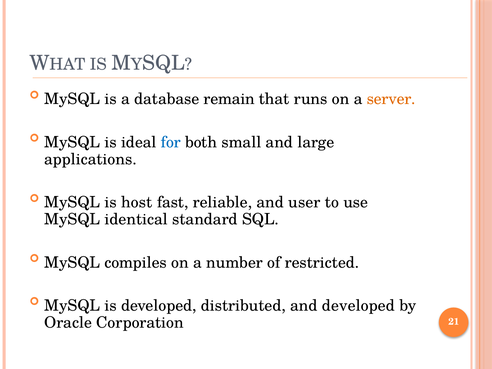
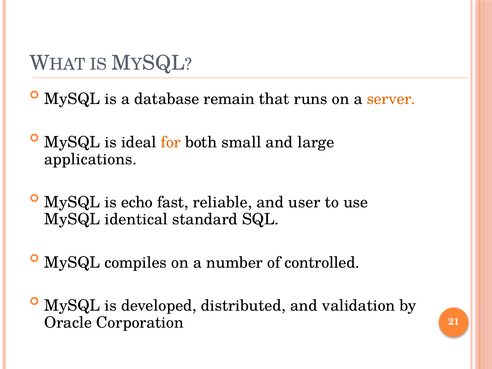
for colour: blue -> orange (171, 142)
host: host -> echo (137, 202)
restricted: restricted -> controlled (322, 263)
and developed: developed -> validation (359, 306)
